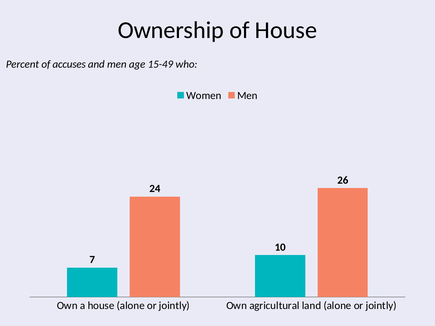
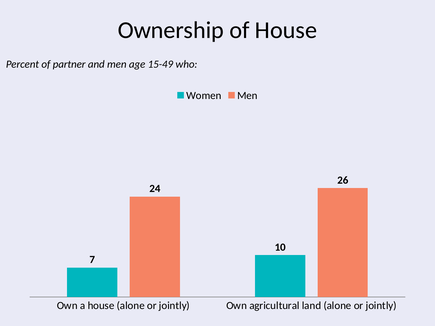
accuses: accuses -> partner (69, 64)
